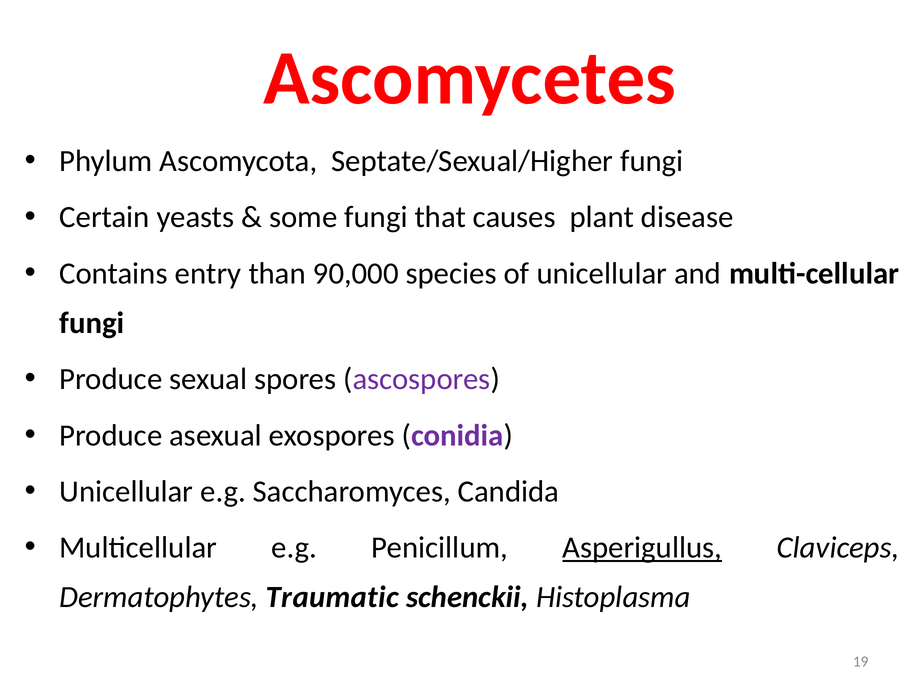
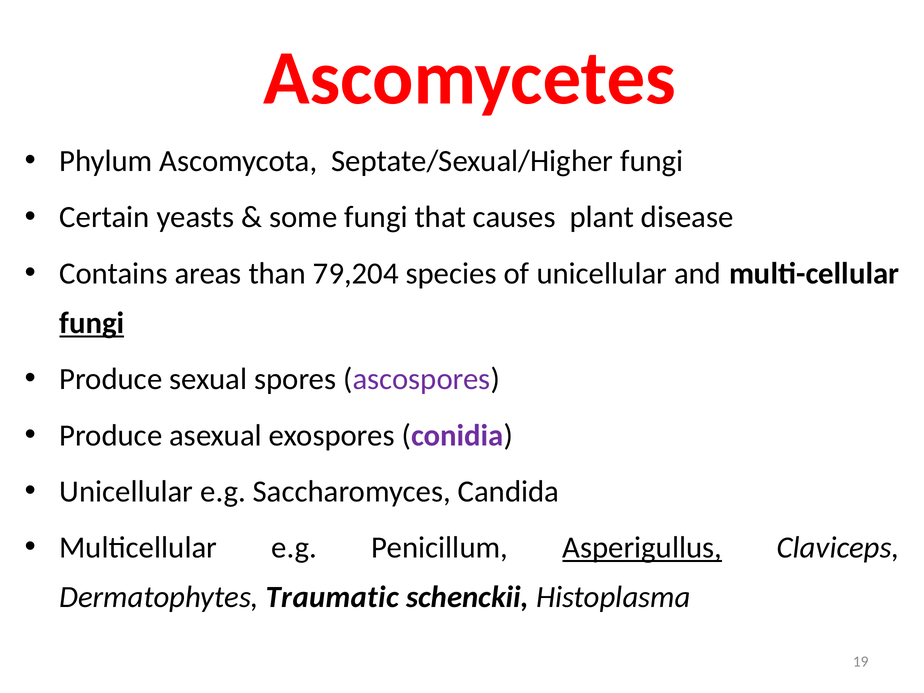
entry: entry -> areas (208, 273)
90,000: 90,000 -> 79,204 (356, 273)
fungi underline: none -> present (92, 323)
